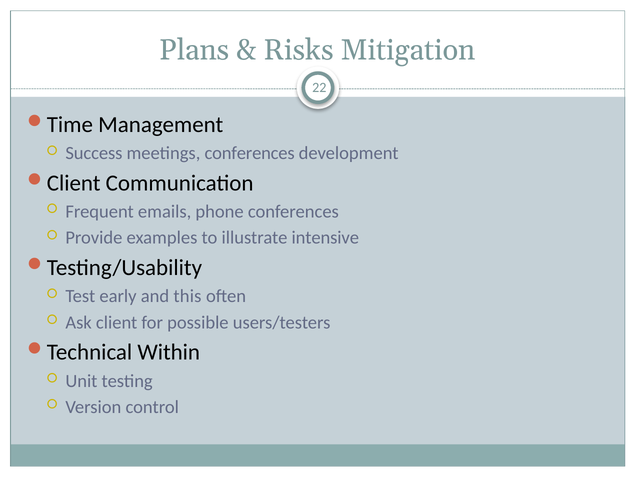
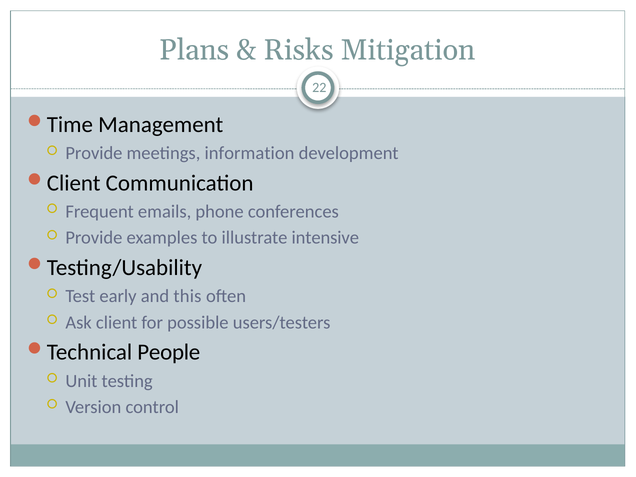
Success: Success -> Provide (94, 153)
meetings conferences: conferences -> information (250, 153)
Within: Within -> People (169, 352)
